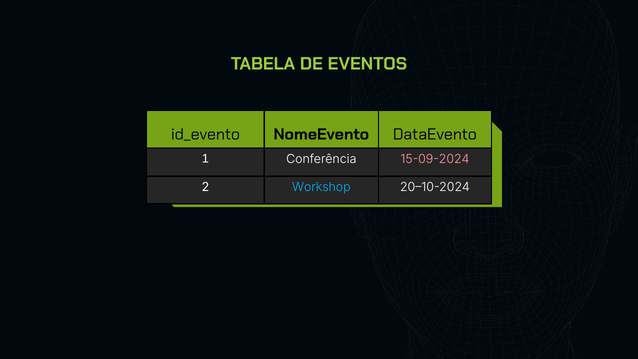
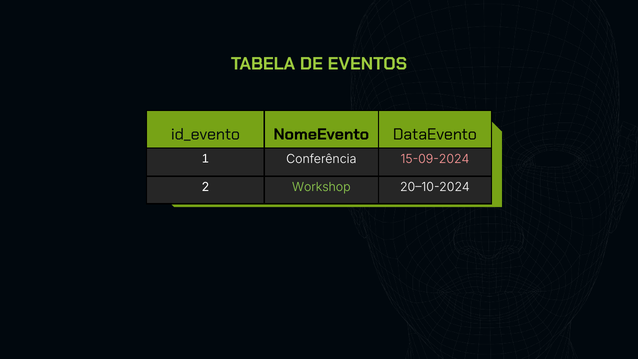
Workshop colour: light blue -> light green (321, 187)
